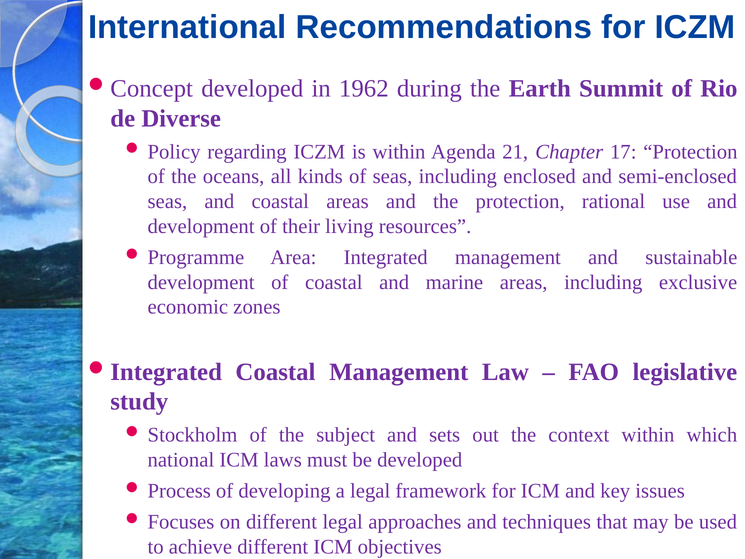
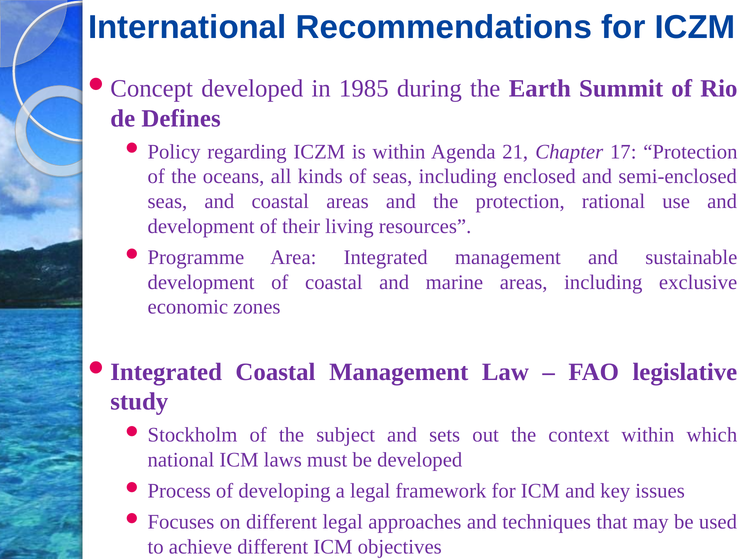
1962: 1962 -> 1985 (364, 89)
Diverse: Diverse -> Defines (181, 118)
